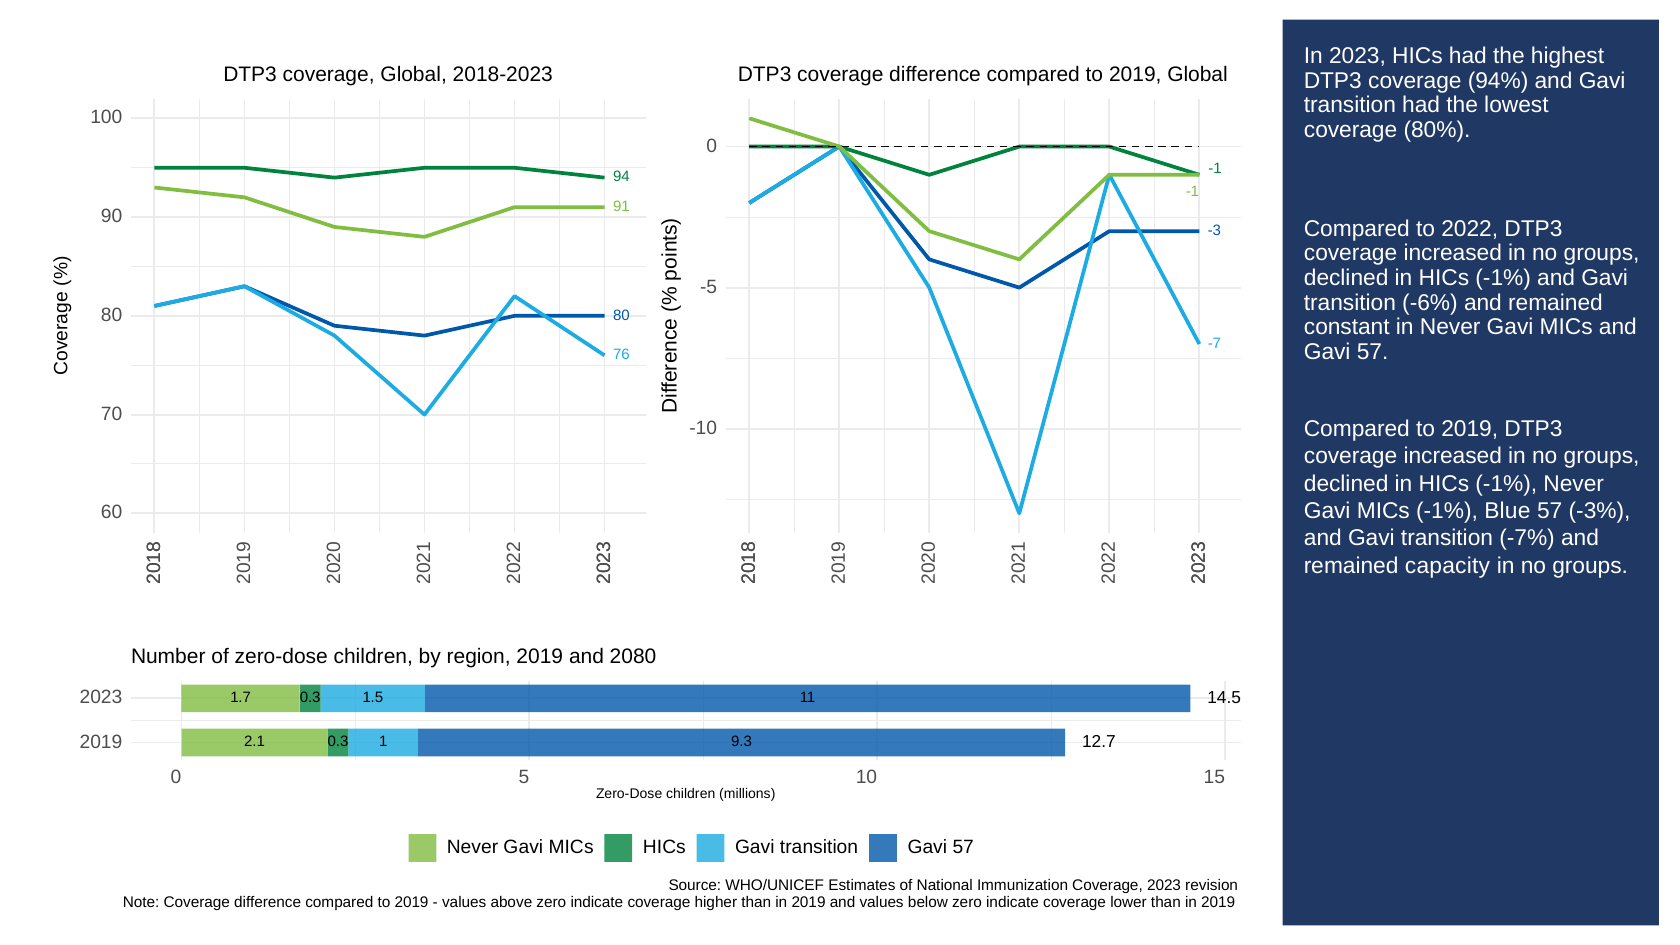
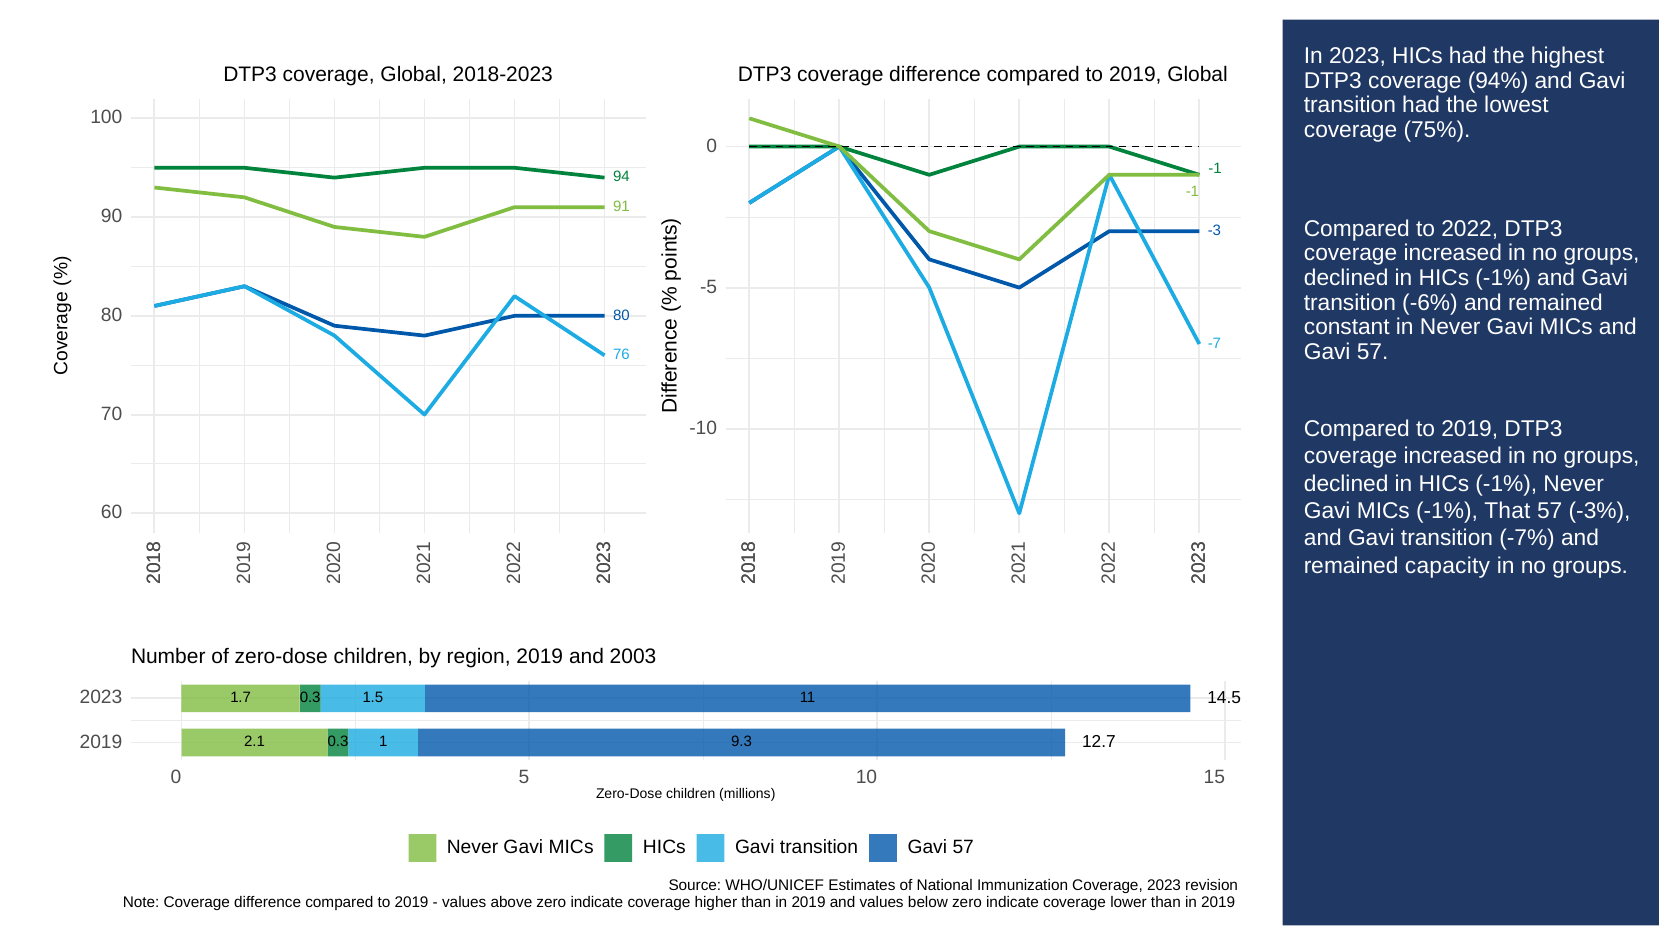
80%: 80% -> 75% (1437, 130)
Blue: Blue -> That (1507, 511)
2080: 2080 -> 2003 (633, 656)
